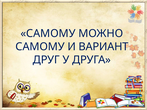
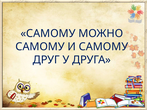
И ВАРИАНТ: ВАРИАНТ -> САМОМУ (103, 47)
